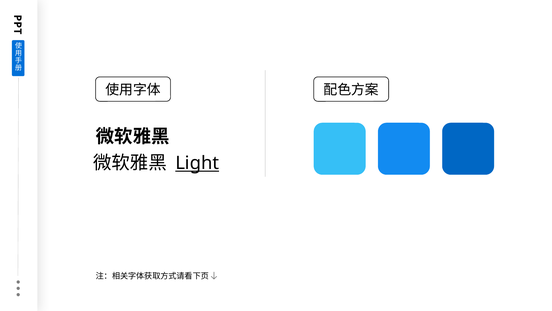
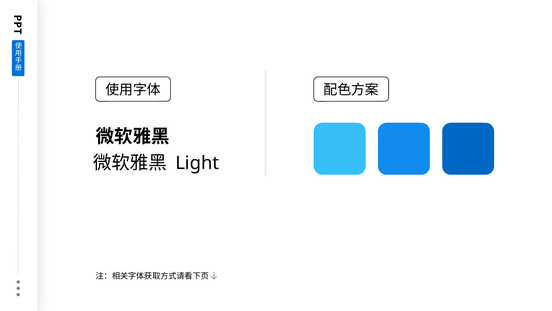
Light underline: present -> none (197, 163)
